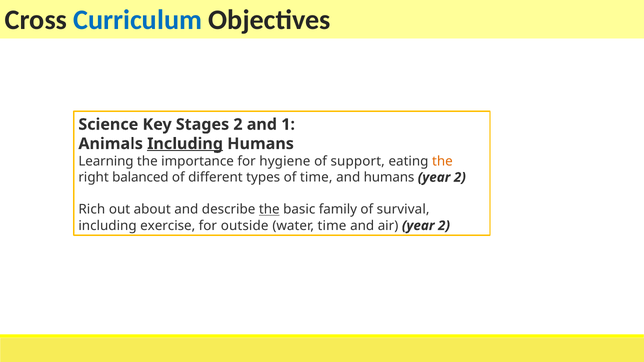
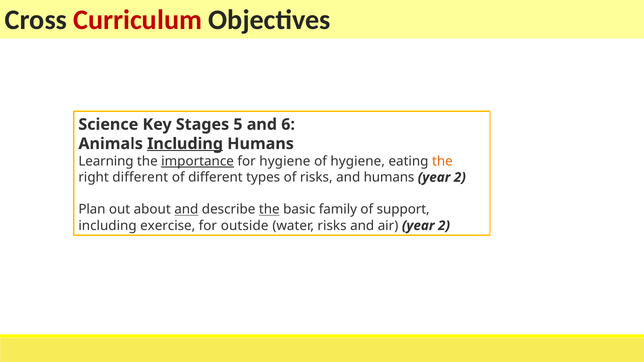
Curriculum colour: blue -> red (138, 20)
Stages 2: 2 -> 5 (238, 125)
1: 1 -> 6 (288, 125)
importance underline: none -> present (198, 161)
of support: support -> hygiene (358, 161)
right balanced: balanced -> different (140, 177)
of time: time -> risks (316, 177)
Rich: Rich -> Plan (92, 210)
and underline: none -> present (186, 210)
survival: survival -> support (403, 210)
water time: time -> risks (332, 226)
